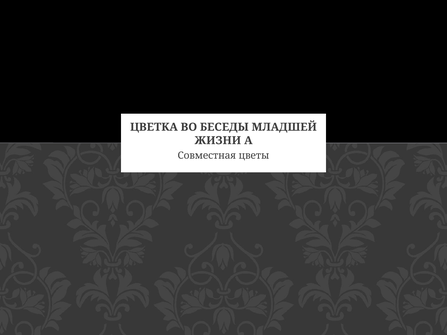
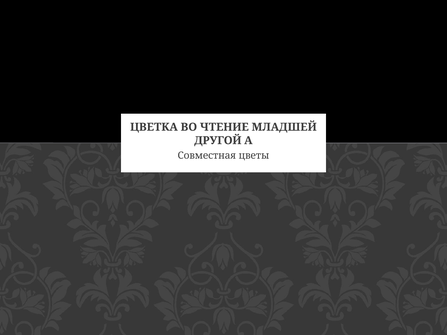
БЕСЕДЫ: БЕСЕДЫ -> ЧТЕНИЕ (224, 127)
ЖИЗНИ: ЖИЗНИ -> ДРУГОЙ (218, 141)
